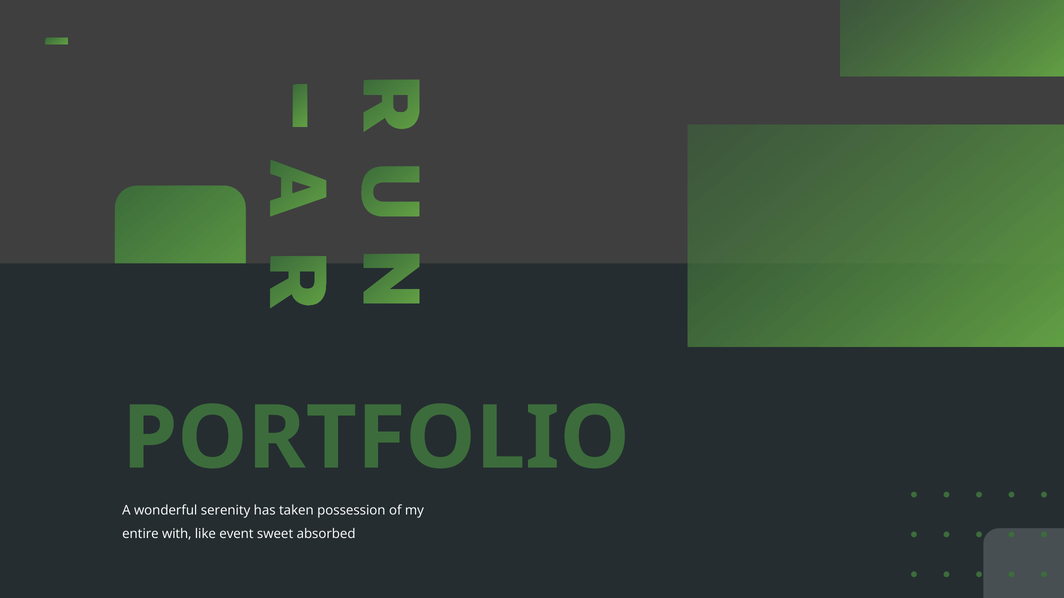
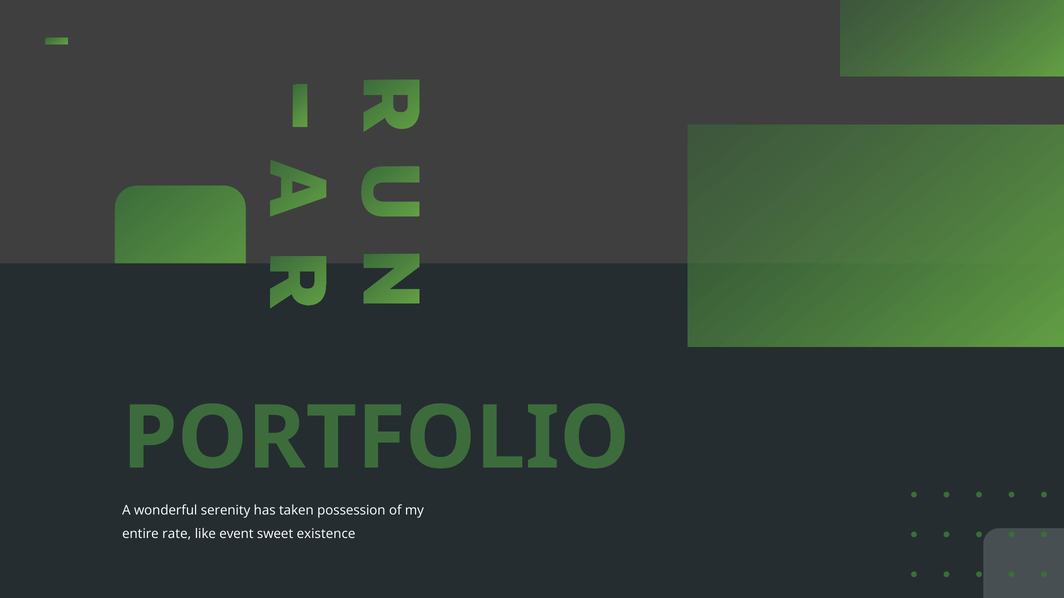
with: with -> rate (177, 535)
absorbed: absorbed -> existence (326, 535)
